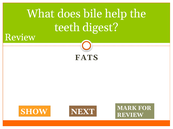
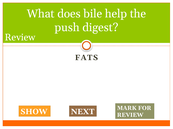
teeth: teeth -> push (67, 28)
